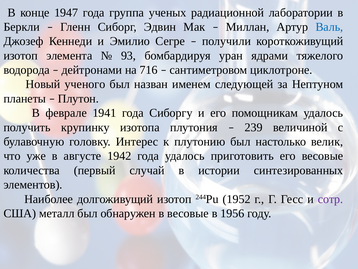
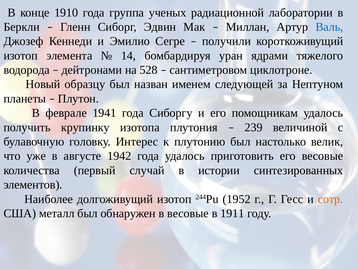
1947: 1947 -> 1910 (66, 13)
93: 93 -> 14 (128, 55)
716: 716 -> 528 (149, 70)
ученого: ученого -> образцу (85, 84)
сотр colour: purple -> orange (330, 199)
1956: 1956 -> 1911 (232, 213)
